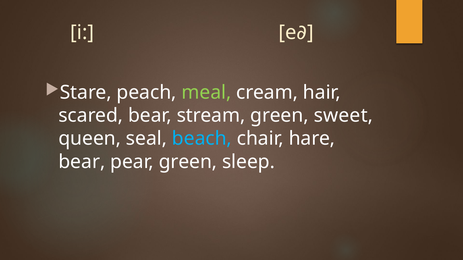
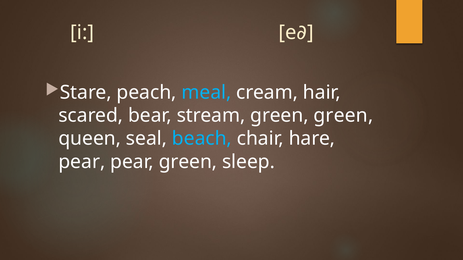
meal colour: light green -> light blue (206, 93)
green sweet: sweet -> green (343, 116)
bear: bear -> pear (82, 162)
